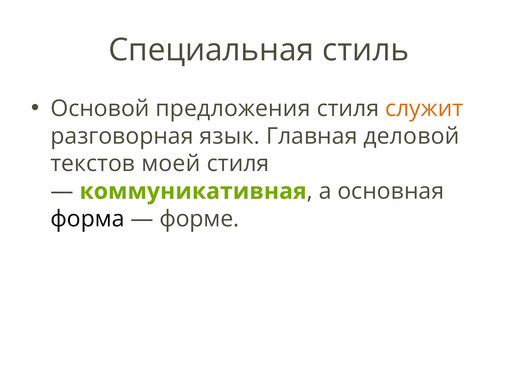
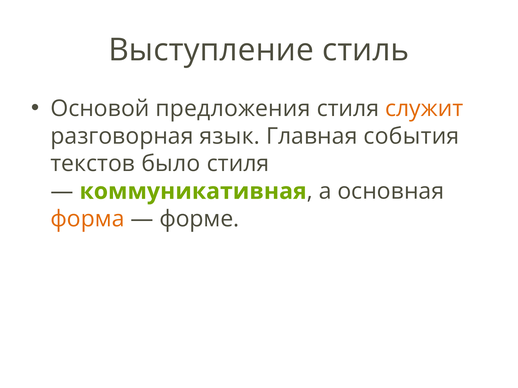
Специальная: Специальная -> Выступление (211, 50)
деловой: деловой -> события (411, 136)
моей: моей -> было (171, 164)
форма colour: black -> orange (88, 219)
